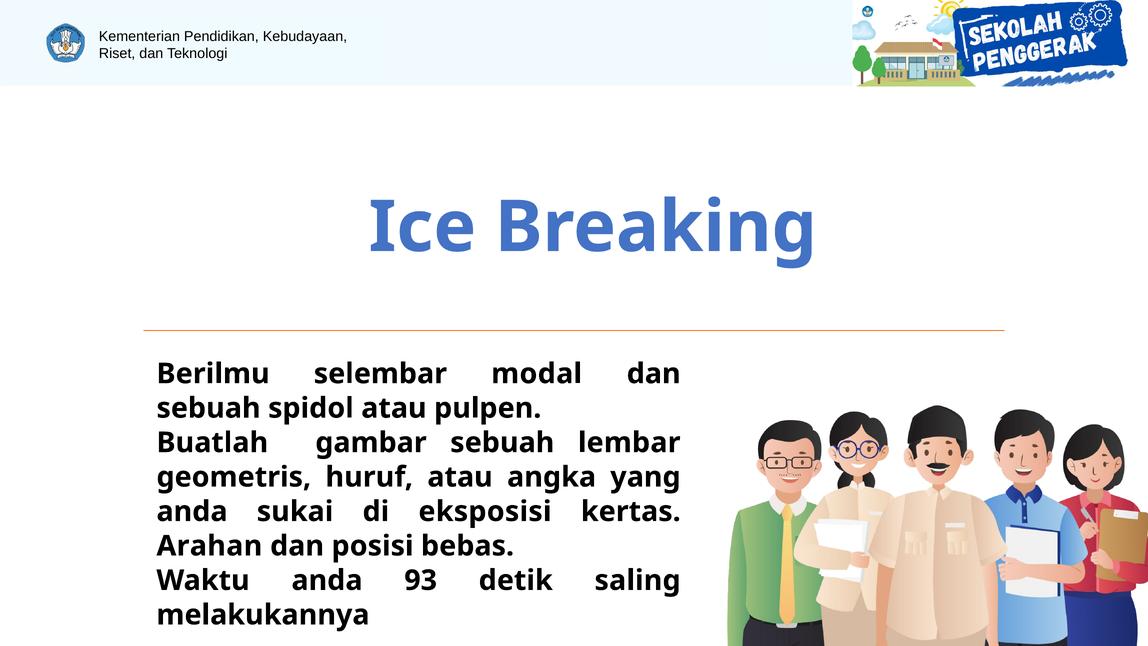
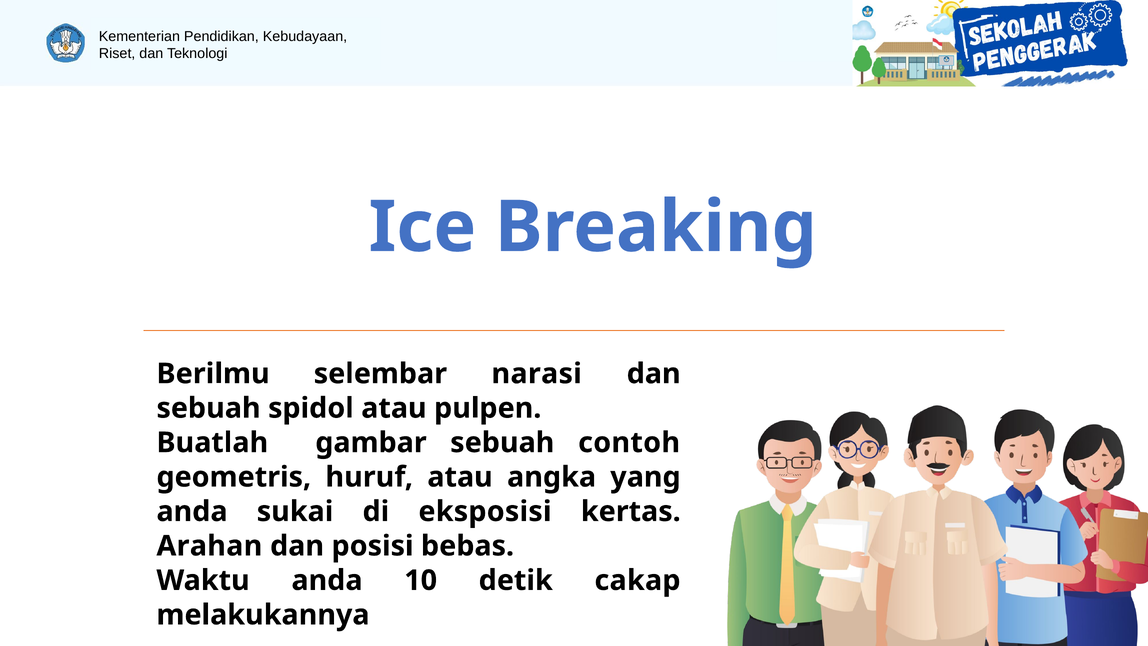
modal: modal -> narasi (537, 374)
lembar: lembar -> contoh (629, 442)
93: 93 -> 10 (421, 580)
saling: saling -> cakap (638, 580)
